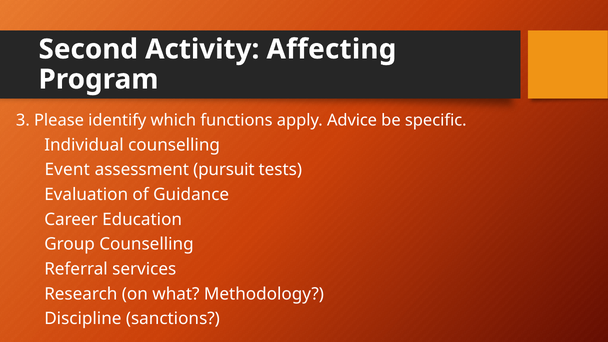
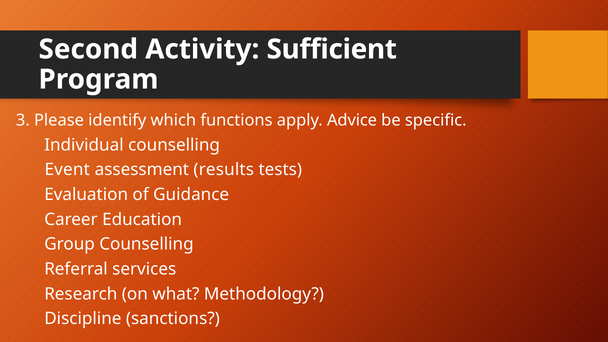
Affecting: Affecting -> Sufficient (332, 49)
pursuit: pursuit -> results (224, 170)
